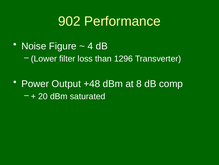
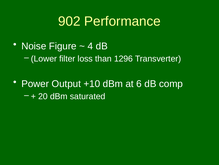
+48: +48 -> +10 (92, 83)
8: 8 -> 6 (139, 83)
